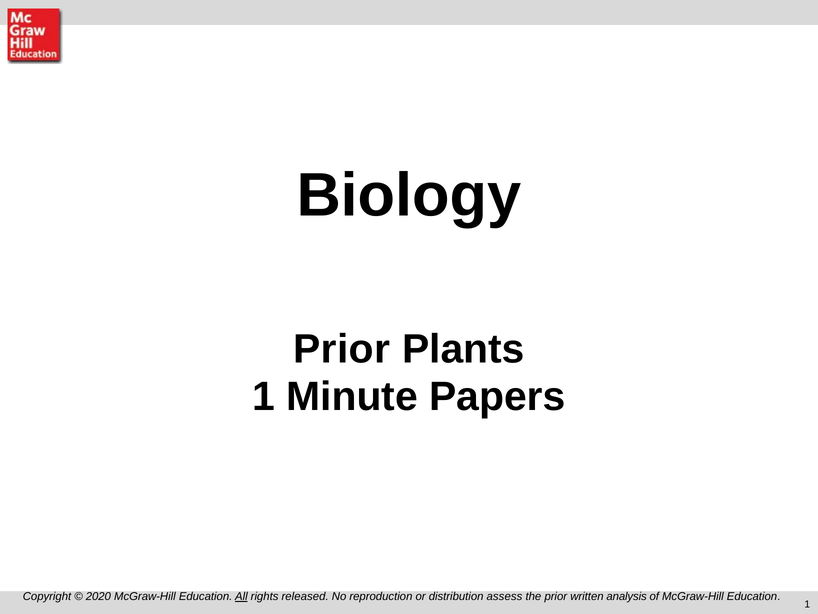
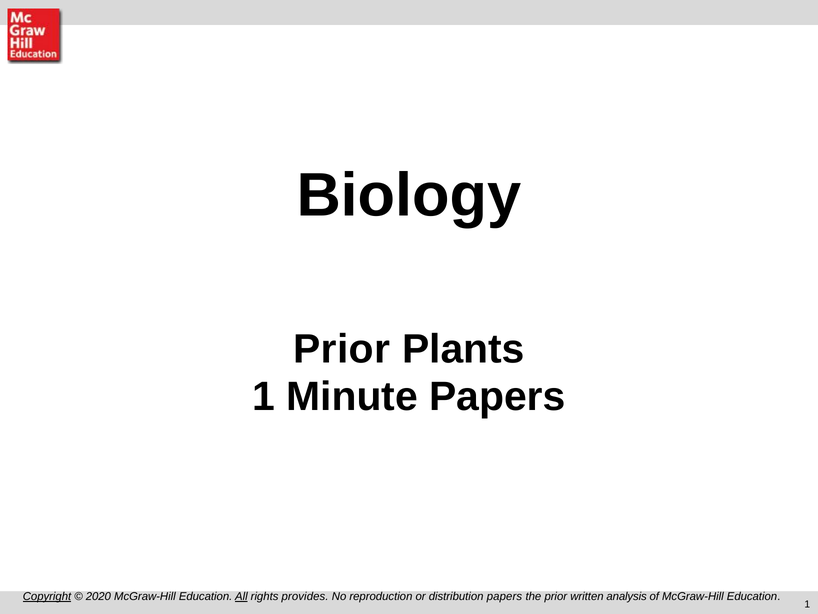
Copyright underline: none -> present (47, 596)
released: released -> provides (305, 596)
distribution assess: assess -> papers (504, 596)
